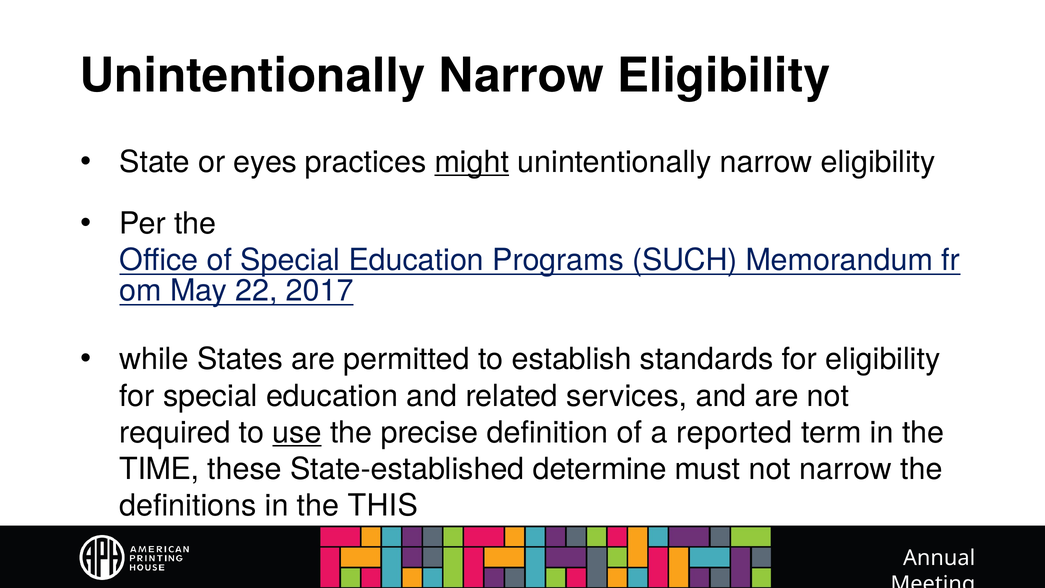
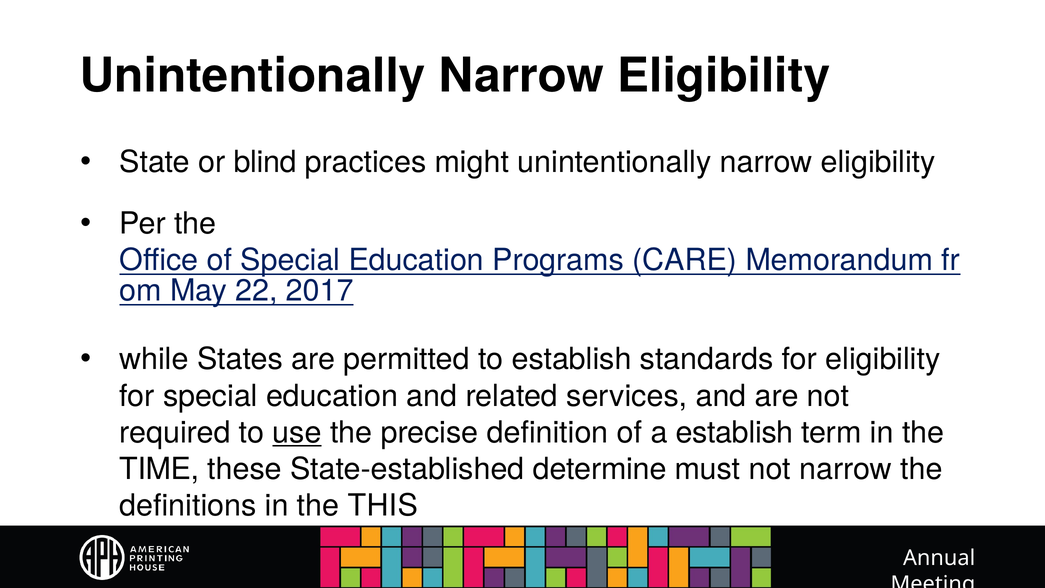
eyes: eyes -> blind (265, 162)
might underline: present -> none (472, 162)
SUCH: SUCH -> CARE (685, 260)
a reported: reported -> establish (734, 433)
